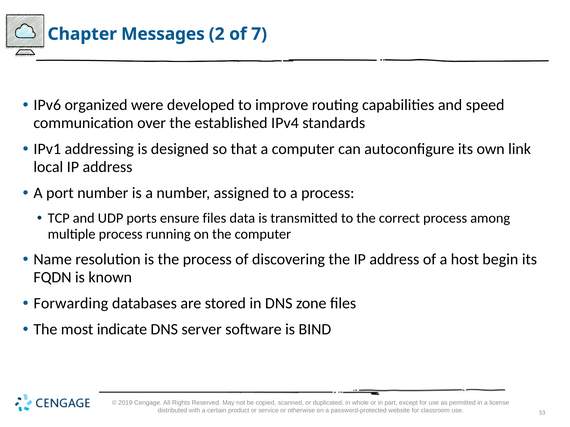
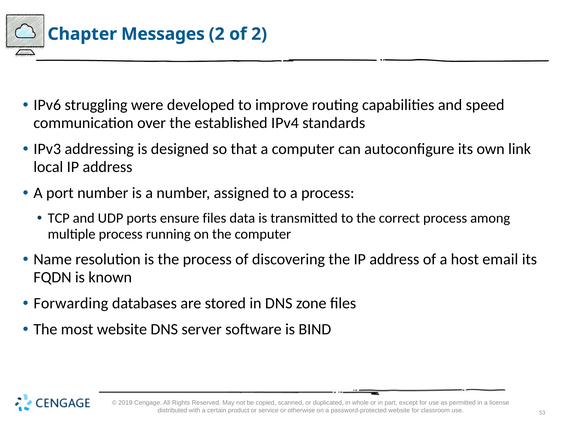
of 7: 7 -> 2 (259, 34)
organized: organized -> struggling (96, 105)
1: 1 -> 3 (57, 149)
begin: begin -> email (500, 260)
most indicate: indicate -> website (122, 330)
